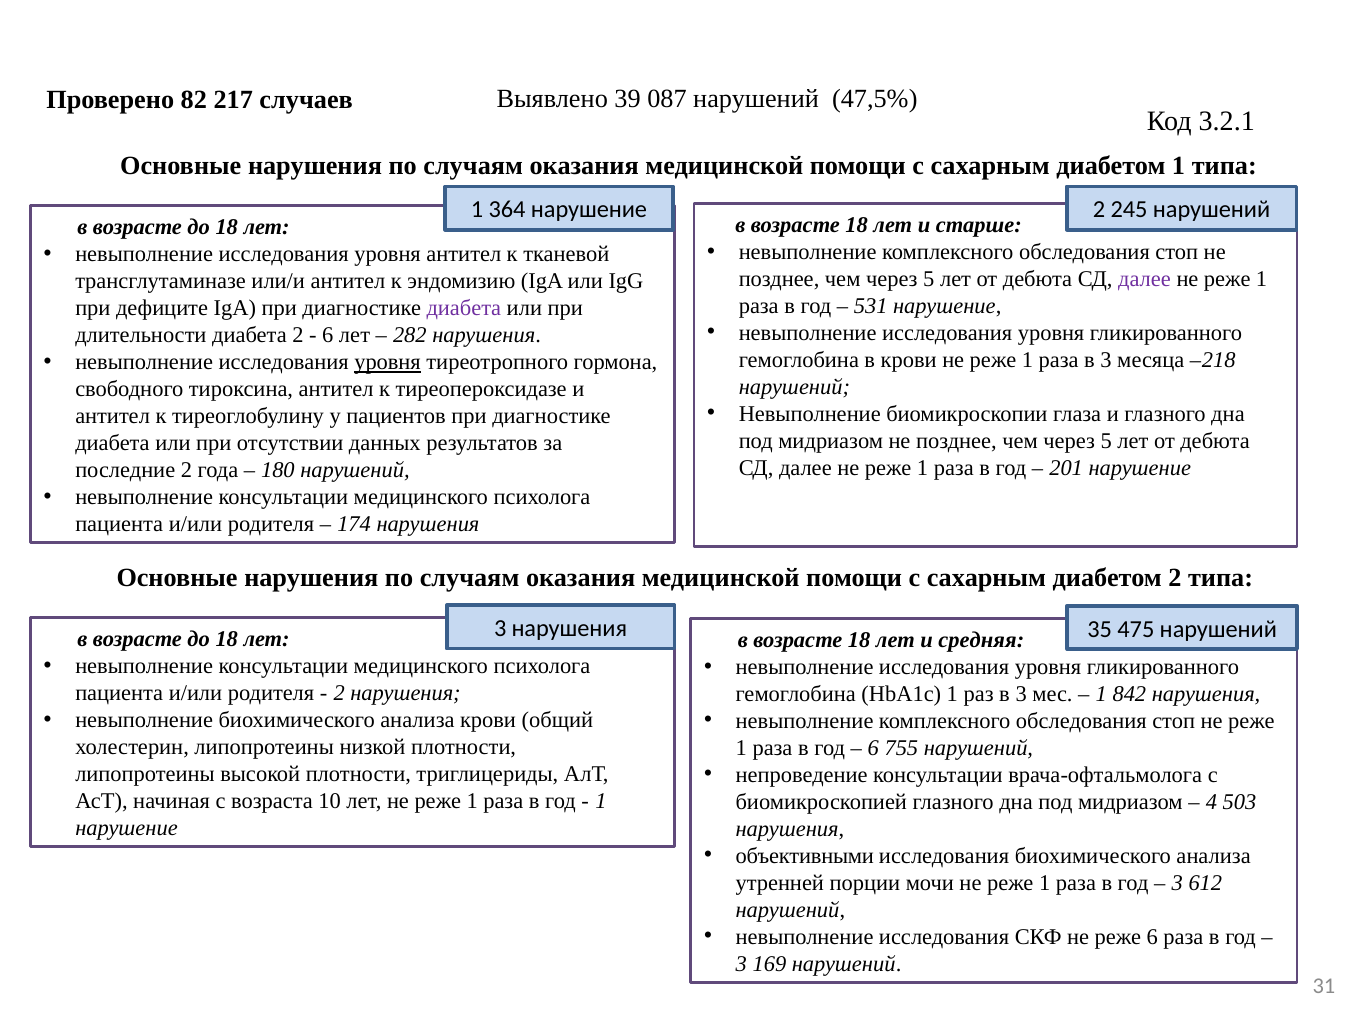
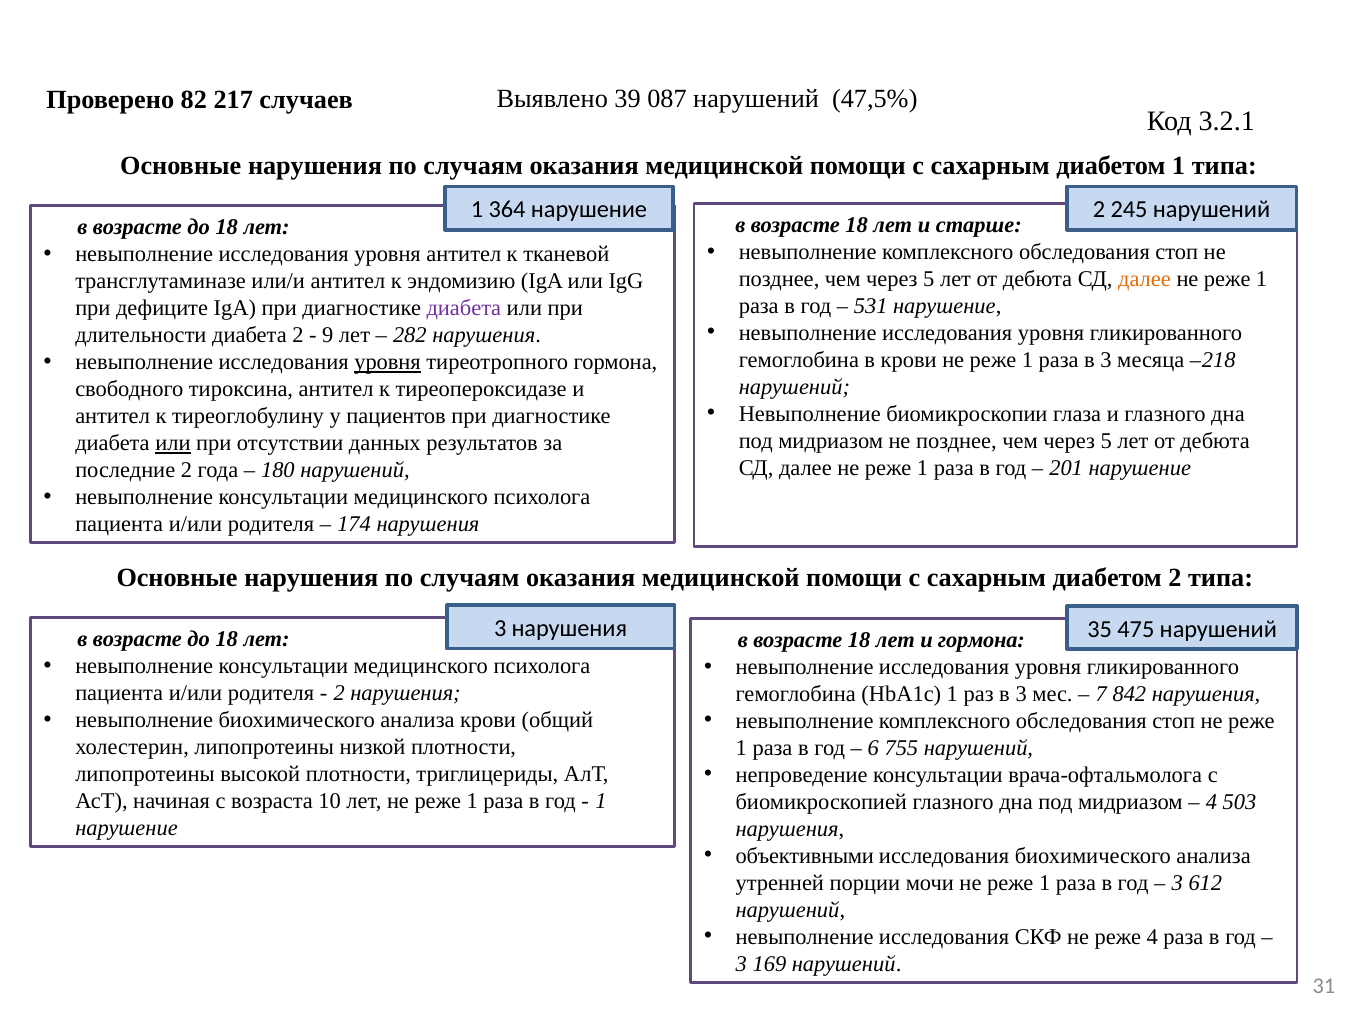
далее colour: purple -> orange (1145, 279)
6: 6 -> 9 (328, 335)
или underline: none -> present (173, 443)
и средняя: средняя -> гормона (981, 640)
1: 1 -> 7 (1101, 694)
реже 6: 6 -> 4 (1152, 936)
